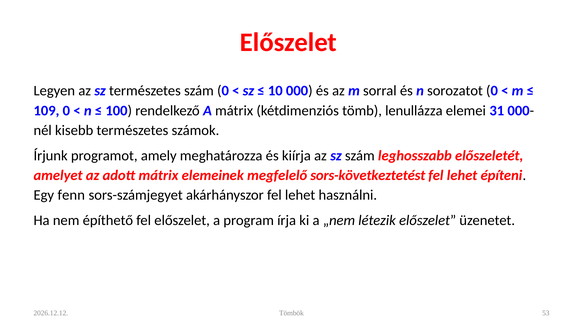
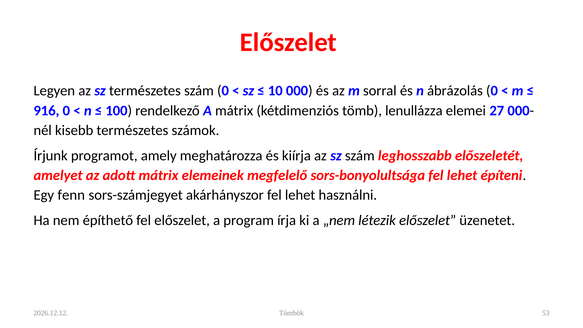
sorozatot: sorozatot -> ábrázolás (455, 91)
109: 109 -> 916 (46, 111)
31: 31 -> 27 (497, 111)
sors-következtetést: sors-következtetést -> sors-bonyolultsága (368, 175)
